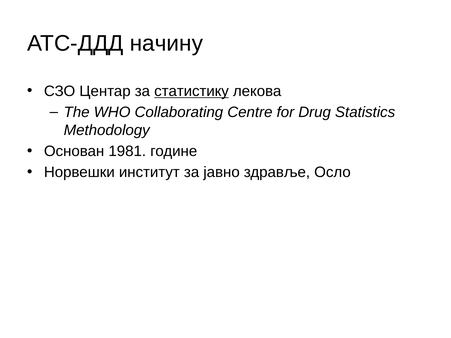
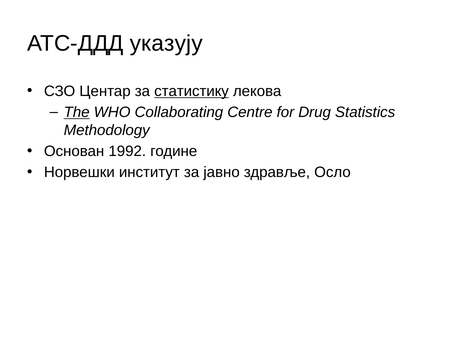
начину: начину -> указују (166, 43)
The underline: none -> present (77, 112)
1981: 1981 -> 1992 (127, 151)
